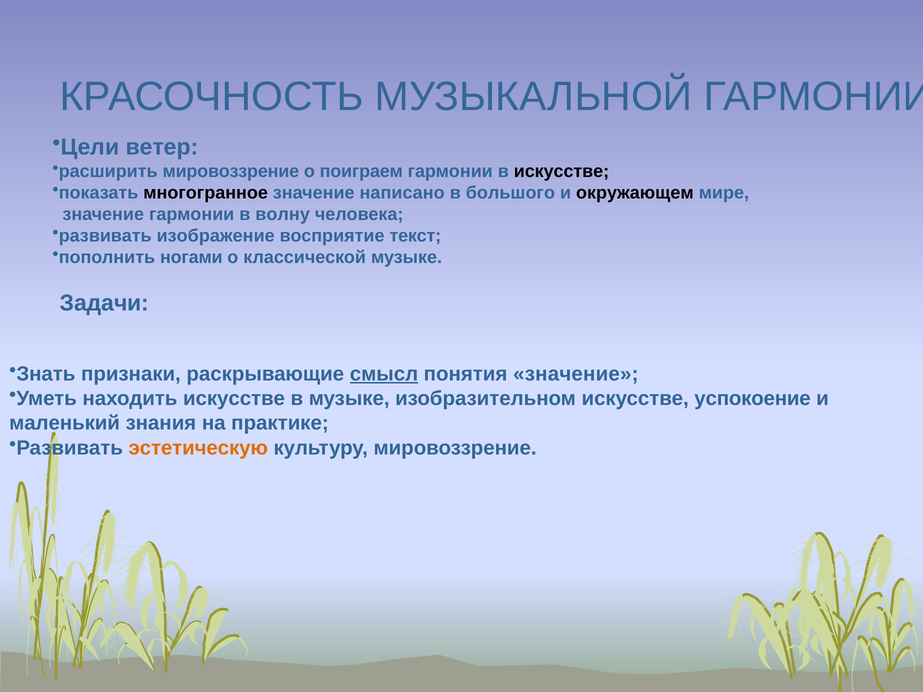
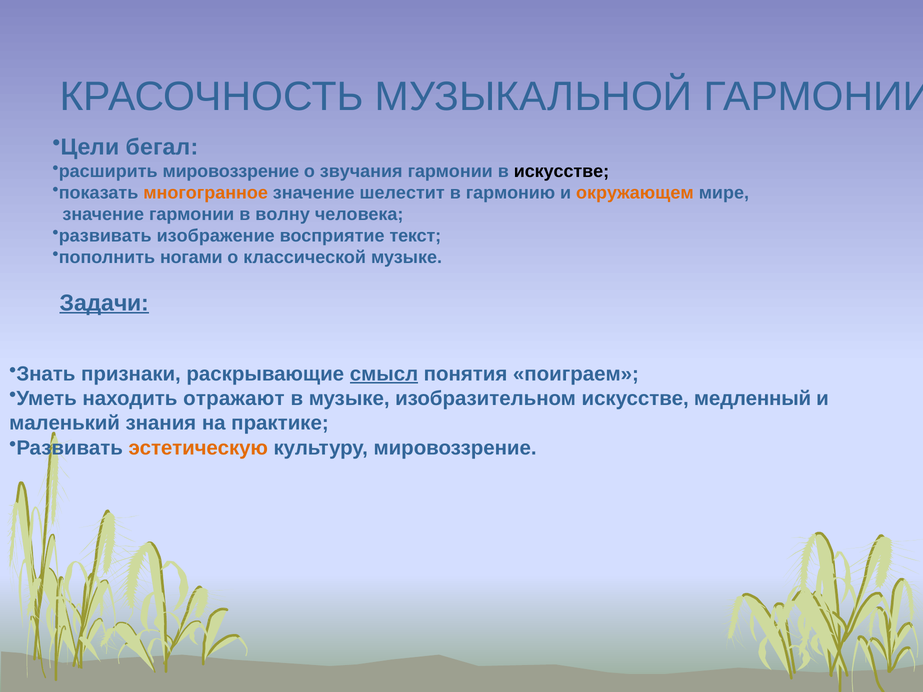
ветер: ветер -> бегал (162, 147)
поиграем: поиграем -> звучания (361, 171)
многогранное colour: black -> orange (206, 193)
написано: написано -> шелестит (402, 193)
большого: большого -> гармонию (510, 193)
окружающем colour: black -> orange (635, 193)
Задачи underline: none -> present (104, 303)
понятия значение: значение -> поиграем (576, 374)
находить искусстве: искусстве -> отражают (234, 399)
успокоение: успокоение -> медленный (753, 399)
